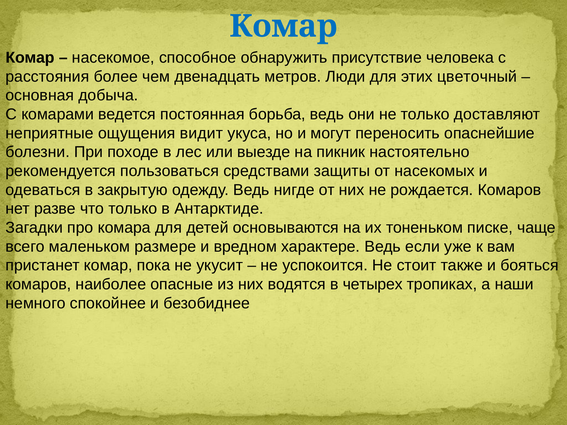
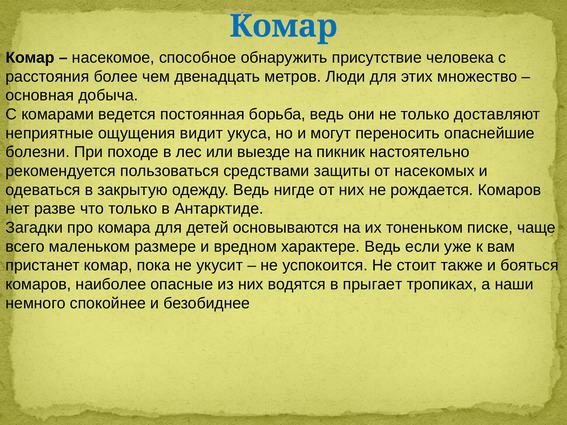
цветочный: цветочный -> множество (477, 77)
четырех: четырех -> прыгает (373, 285)
